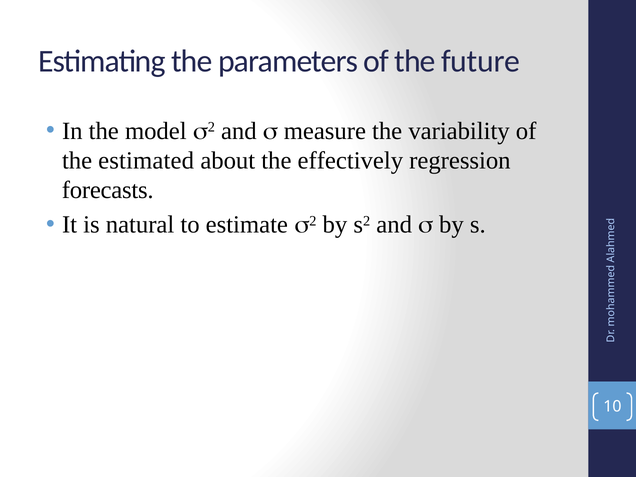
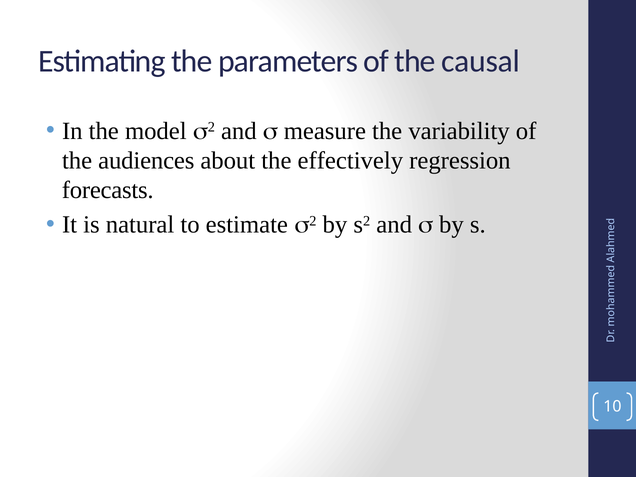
future: future -> causal (481, 61)
estimated: estimated -> audiences (146, 161)
